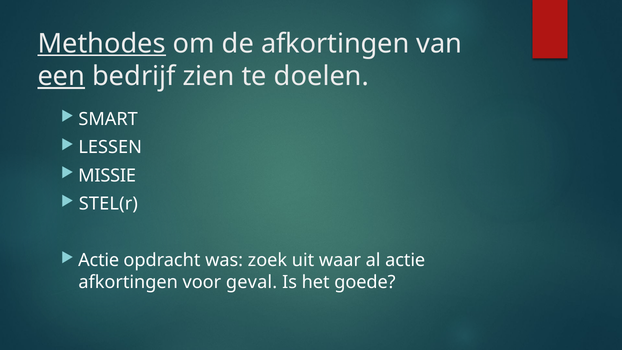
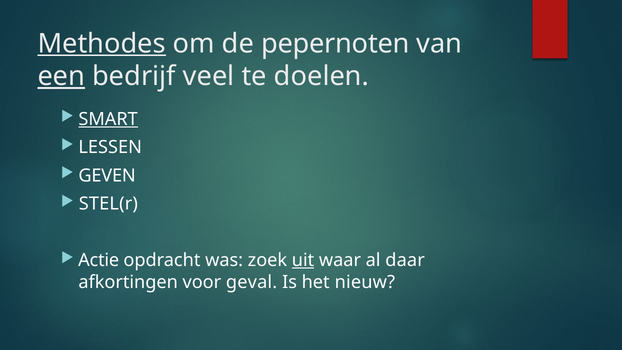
de afkortingen: afkortingen -> pepernoten (335, 44)
zien: zien -> veel (209, 76)
SMART underline: none -> present (108, 119)
MISSIE: MISSIE -> GEVEN (107, 176)
uit underline: none -> present (303, 260)
al actie: actie -> daar (405, 260)
goede: goede -> nieuw (365, 282)
